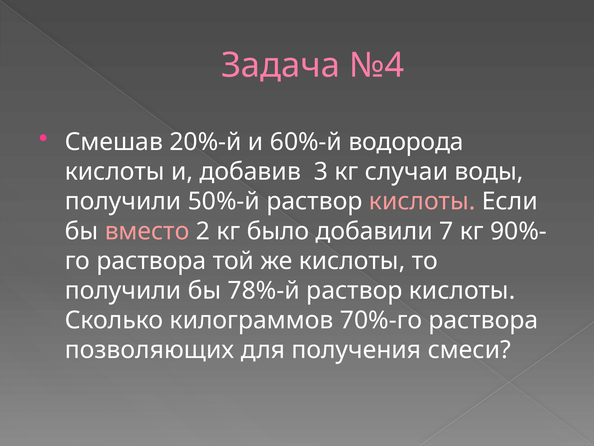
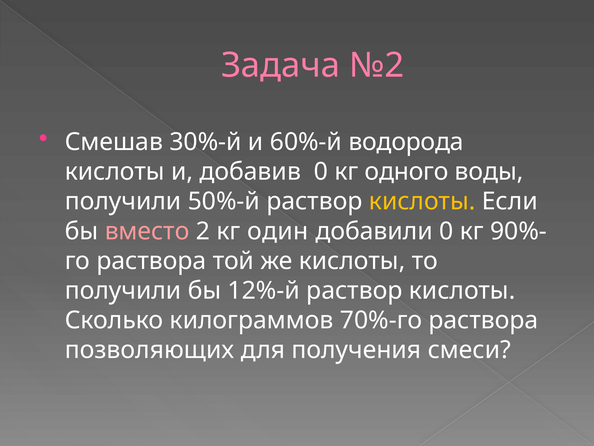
№4: №4 -> №2 (377, 65)
20%-й: 20%-й -> 30%-й (205, 142)
добавив 3: 3 -> 0 (321, 172)
случаи: случаи -> одного (407, 172)
кислоты colour: pink -> yellow (422, 201)
было: было -> один (278, 231)
добавили 7: 7 -> 0 (446, 231)
78%-й: 78%-й -> 12%-й (264, 290)
